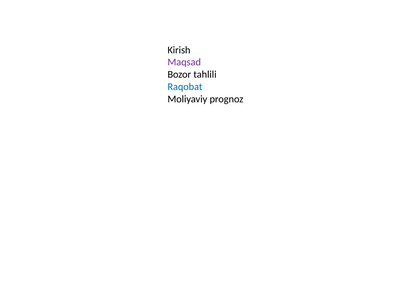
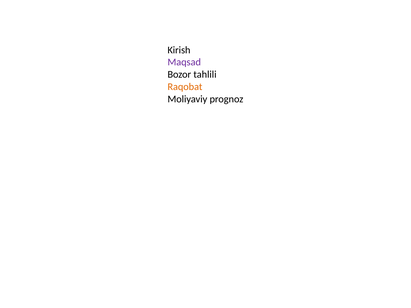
Raqobat colour: blue -> orange (185, 87)
